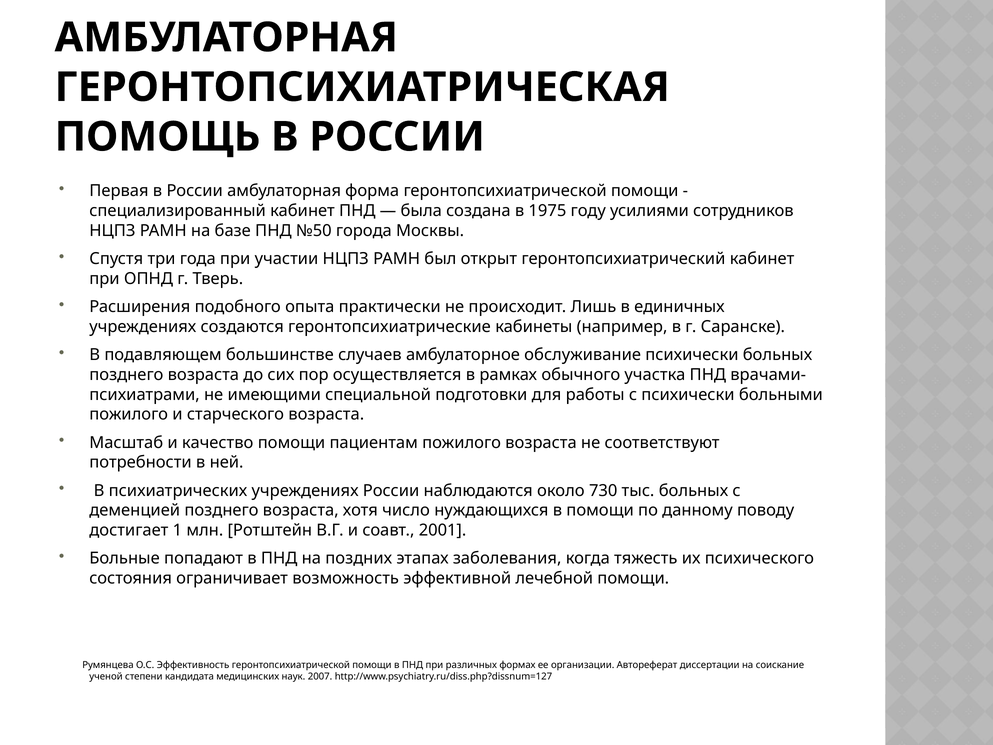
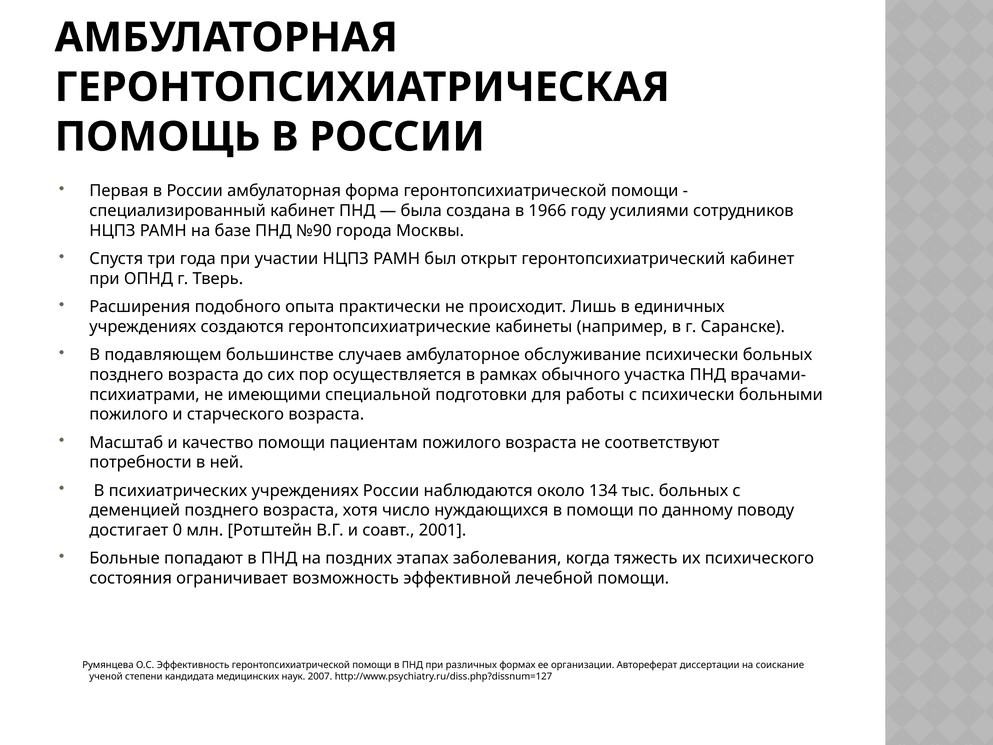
1975: 1975 -> 1966 (547, 211)
№50: №50 -> №90 (314, 231)
730: 730 -> 134 (603, 490)
1: 1 -> 0 (177, 530)
